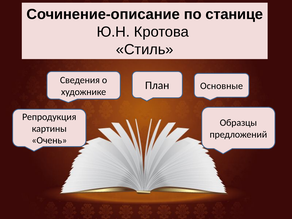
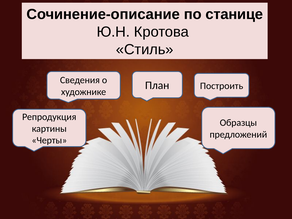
Основные: Основные -> Построить (222, 86)
Очень: Очень -> Черты (49, 140)
